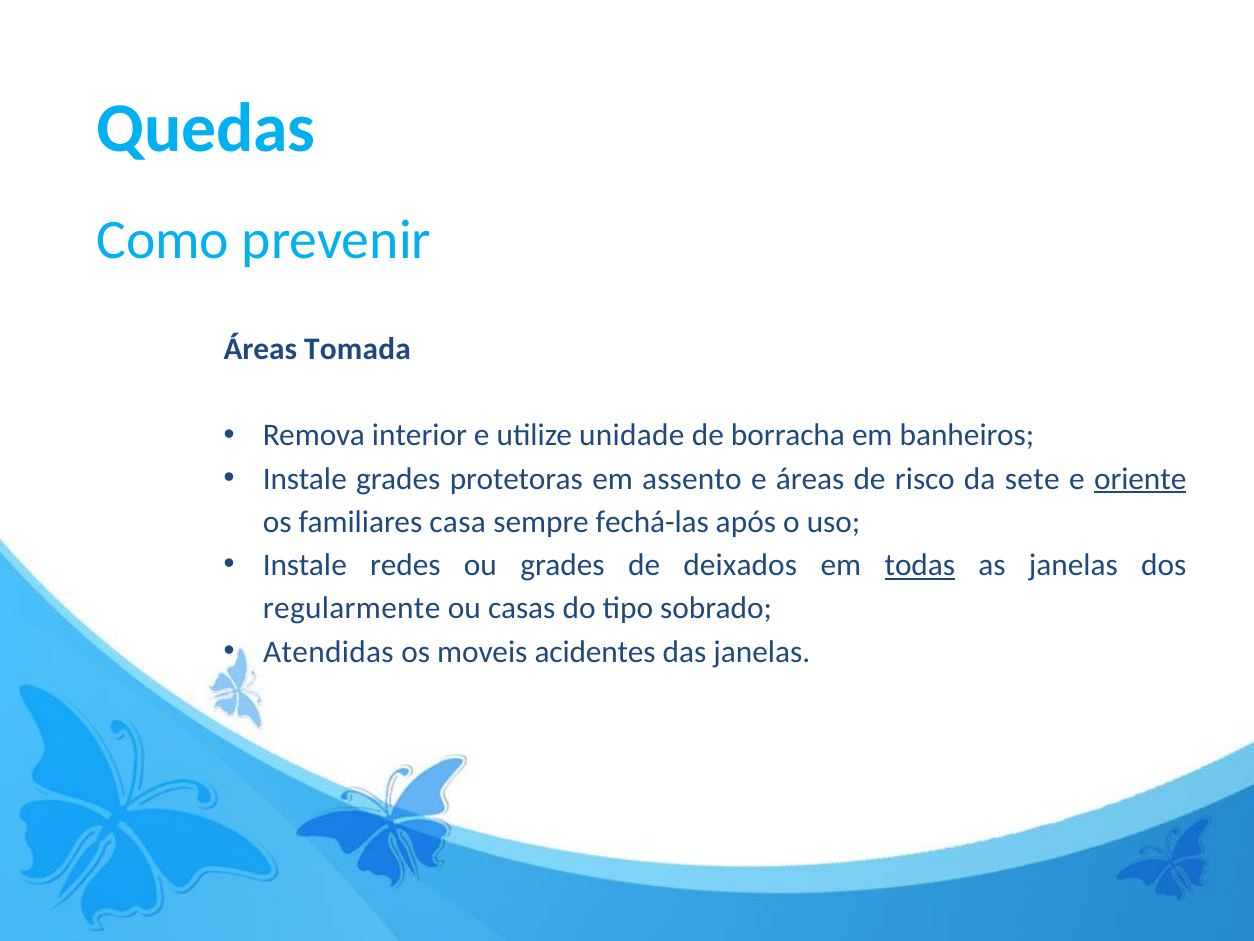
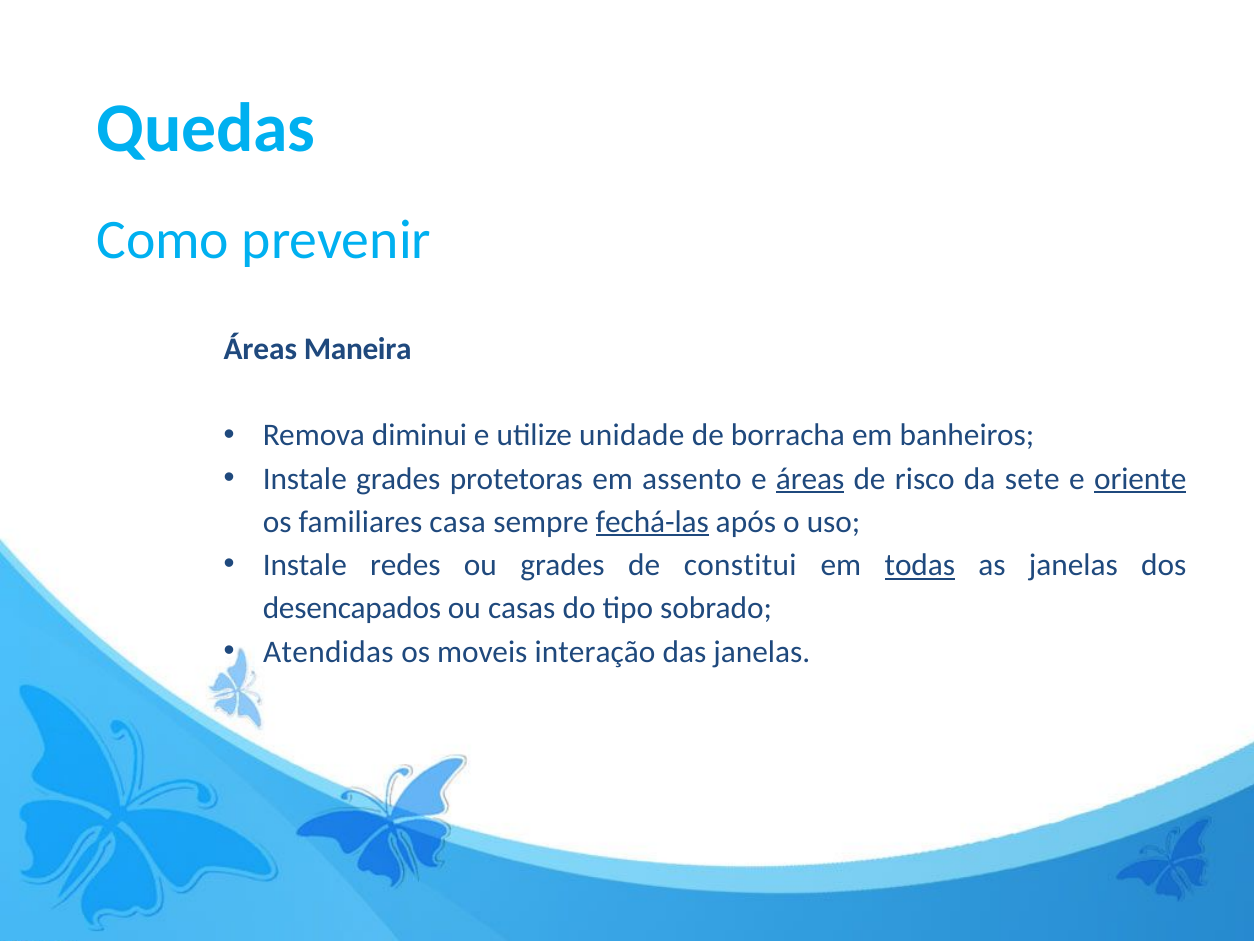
Tomada: Tomada -> Maneira (358, 349)
interior: interior -> diminui (420, 435)
áreas underline: none -> present (810, 478)
fechá-las underline: none -> present (652, 522)
deixados: deixados -> constitui (740, 565)
regularmente: regularmente -> desencapados (352, 608)
acidentes: acidentes -> interação (595, 651)
